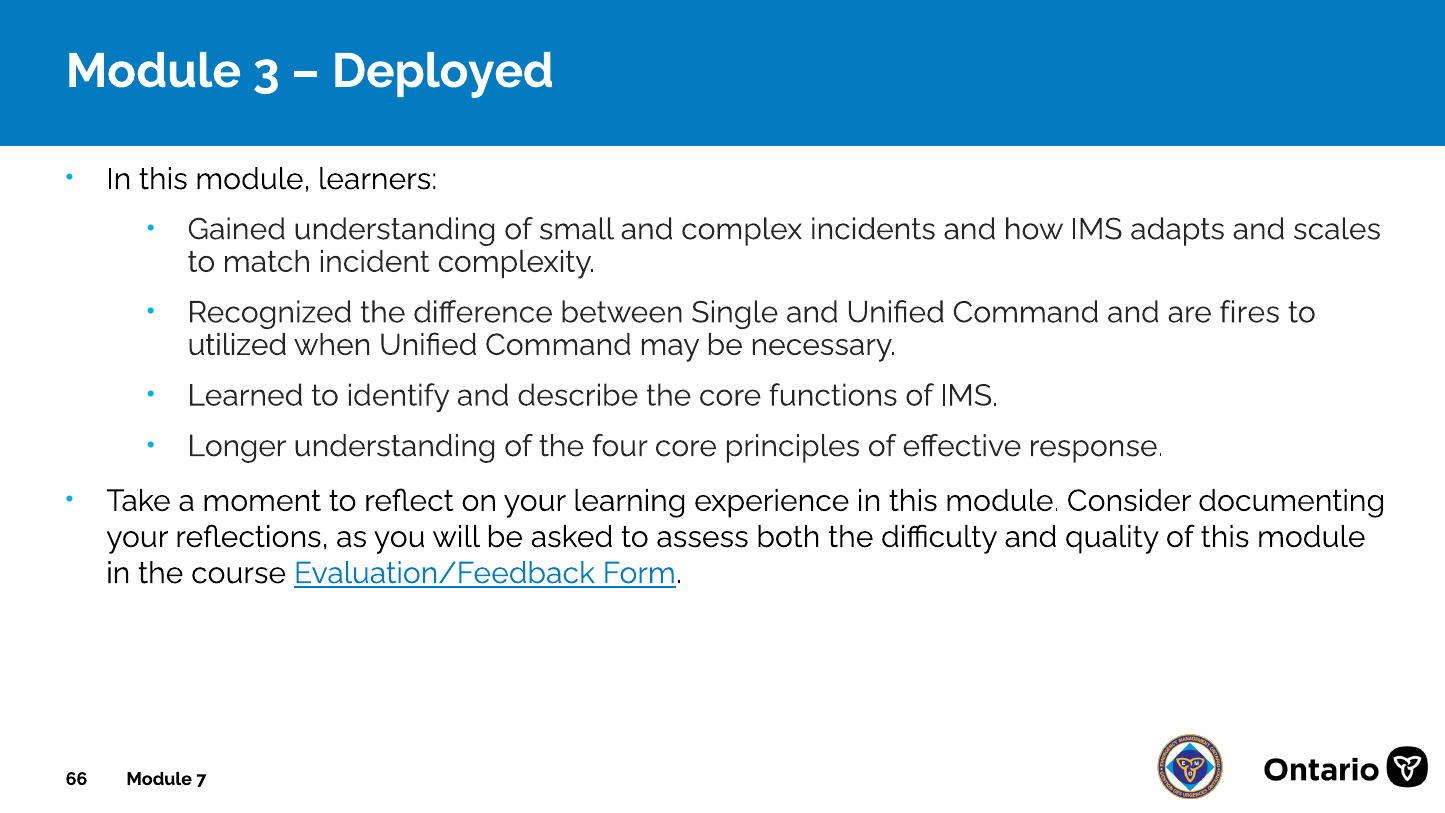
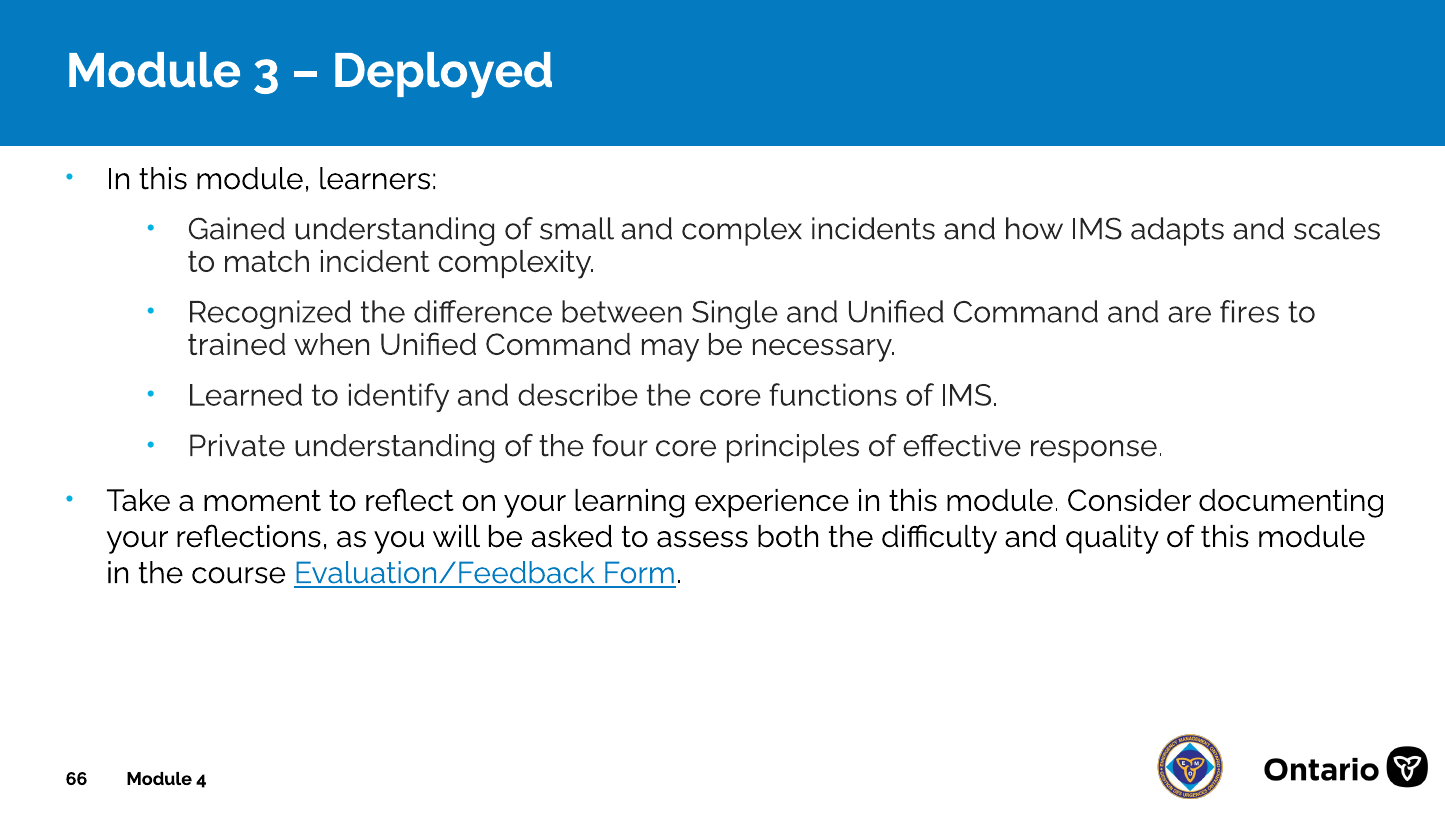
utilized: utilized -> trained (237, 345)
Longer: Longer -> Private (237, 446)
7: 7 -> 4 (201, 779)
